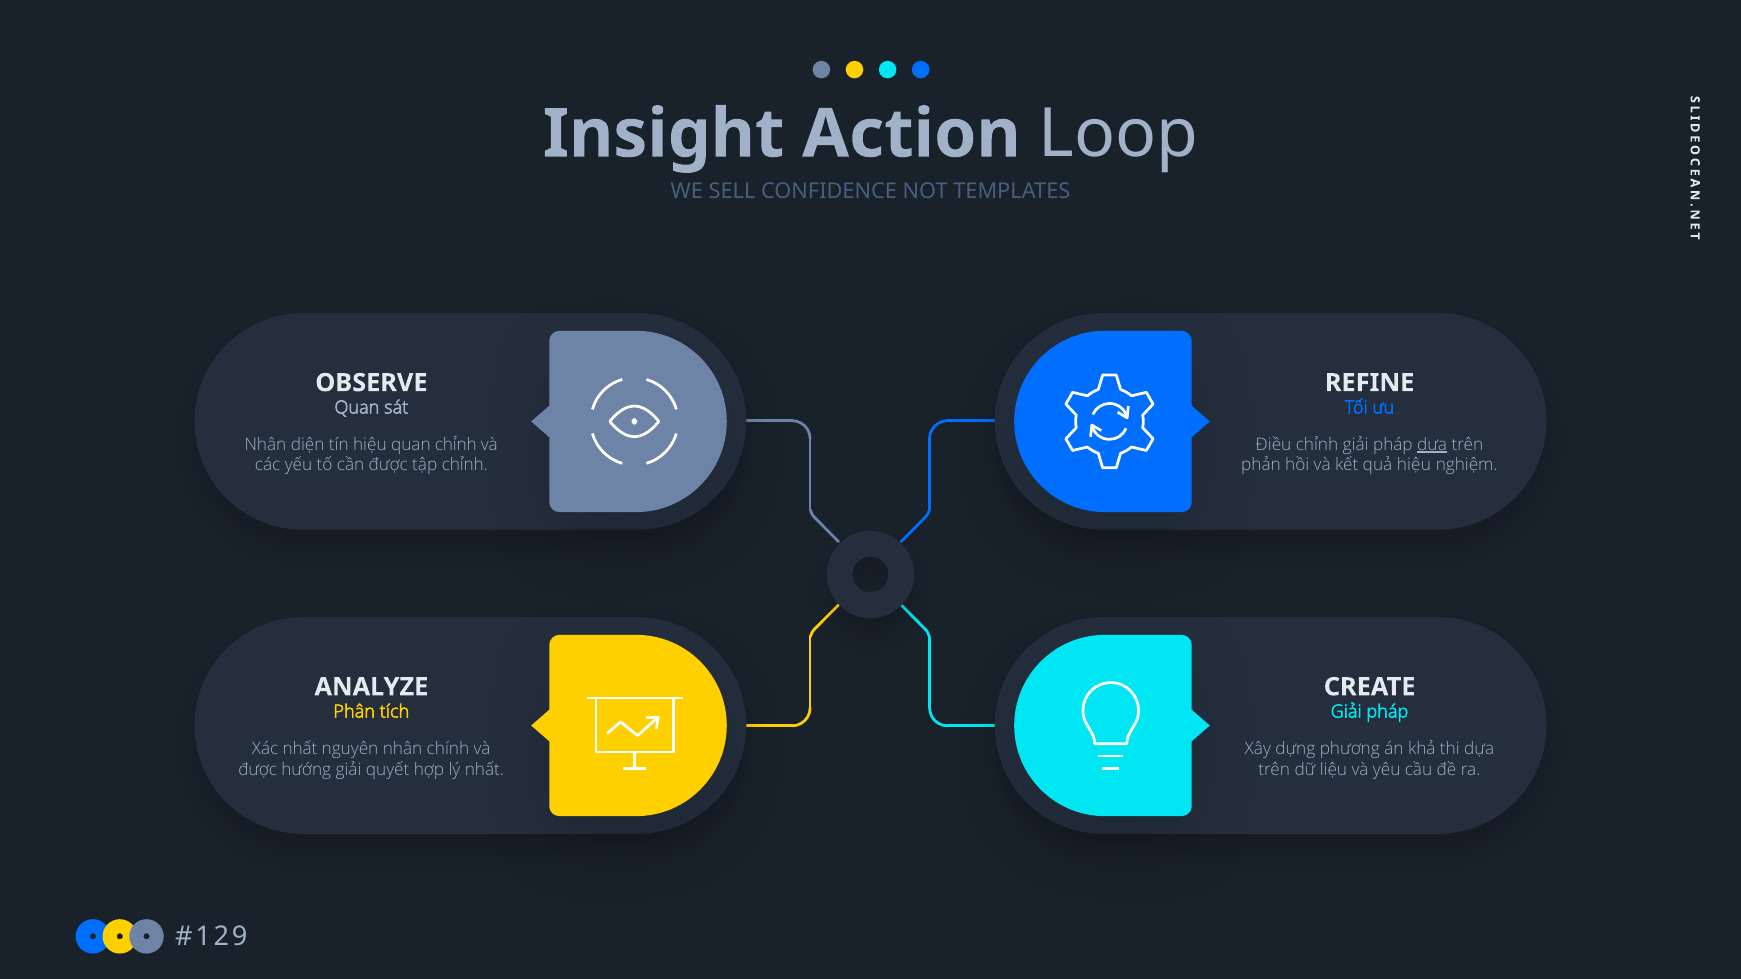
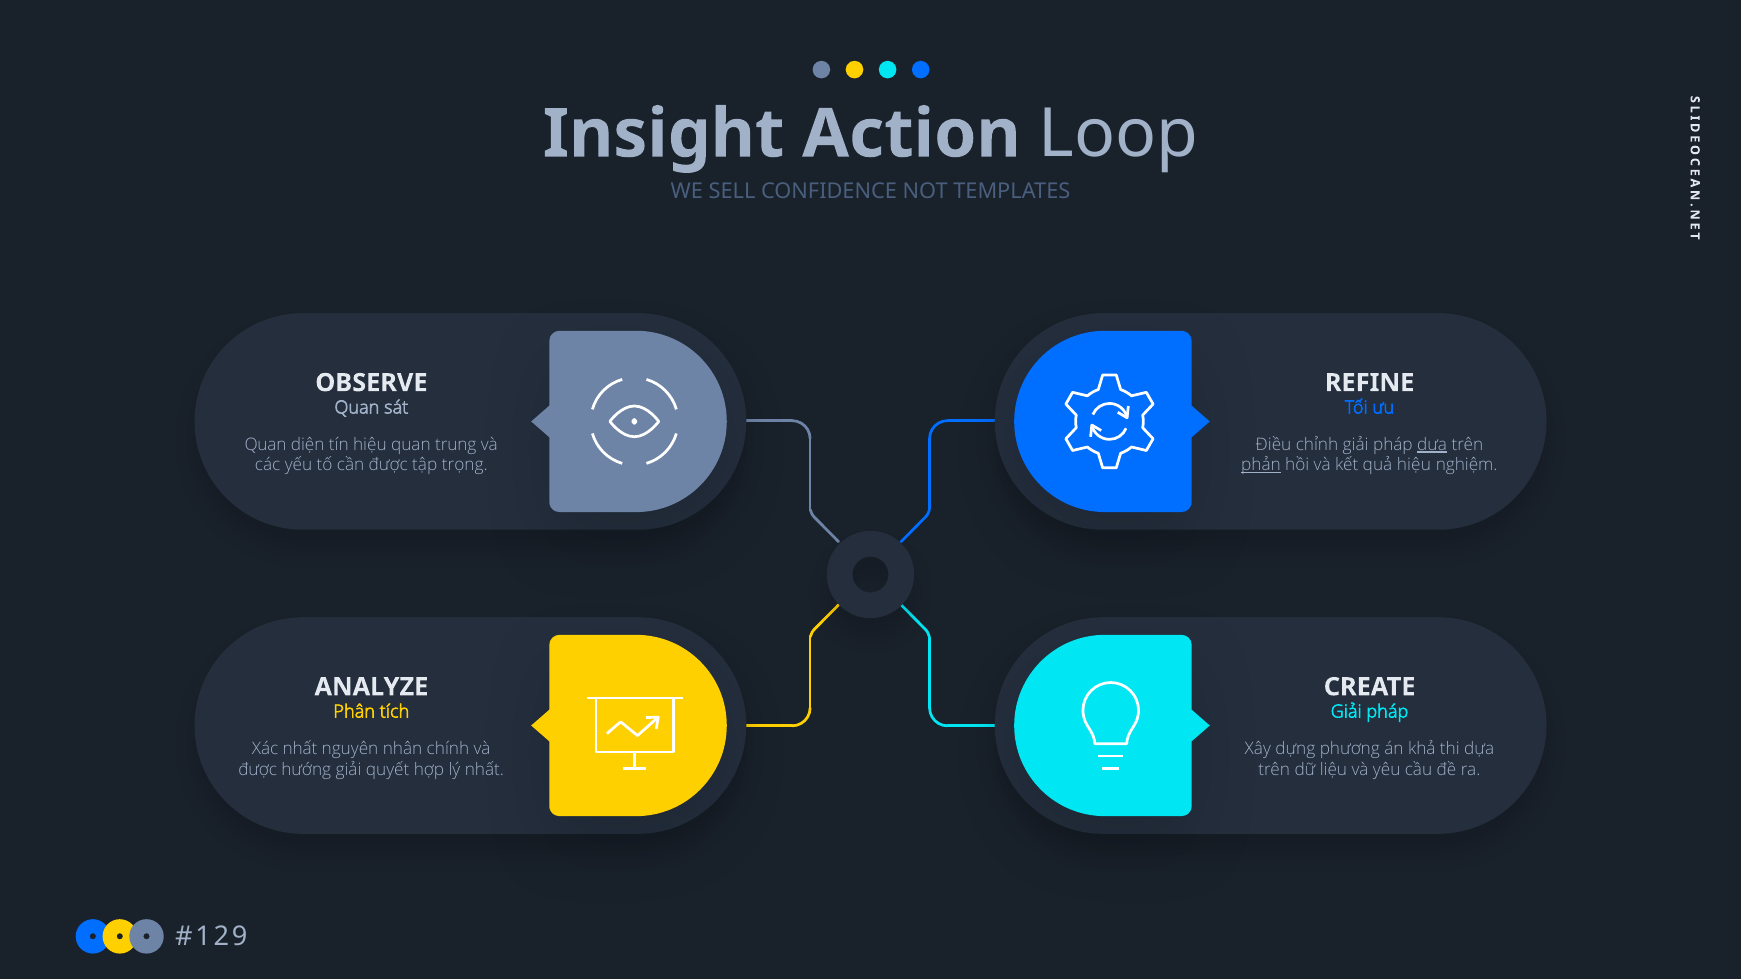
Nhân: Nhân -> Quan (266, 445)
quan chỉnh: chỉnh -> trung (456, 445)
tập chỉnh: chỉnh -> trọng (465, 465)
phản underline: none -> present (1261, 465)
